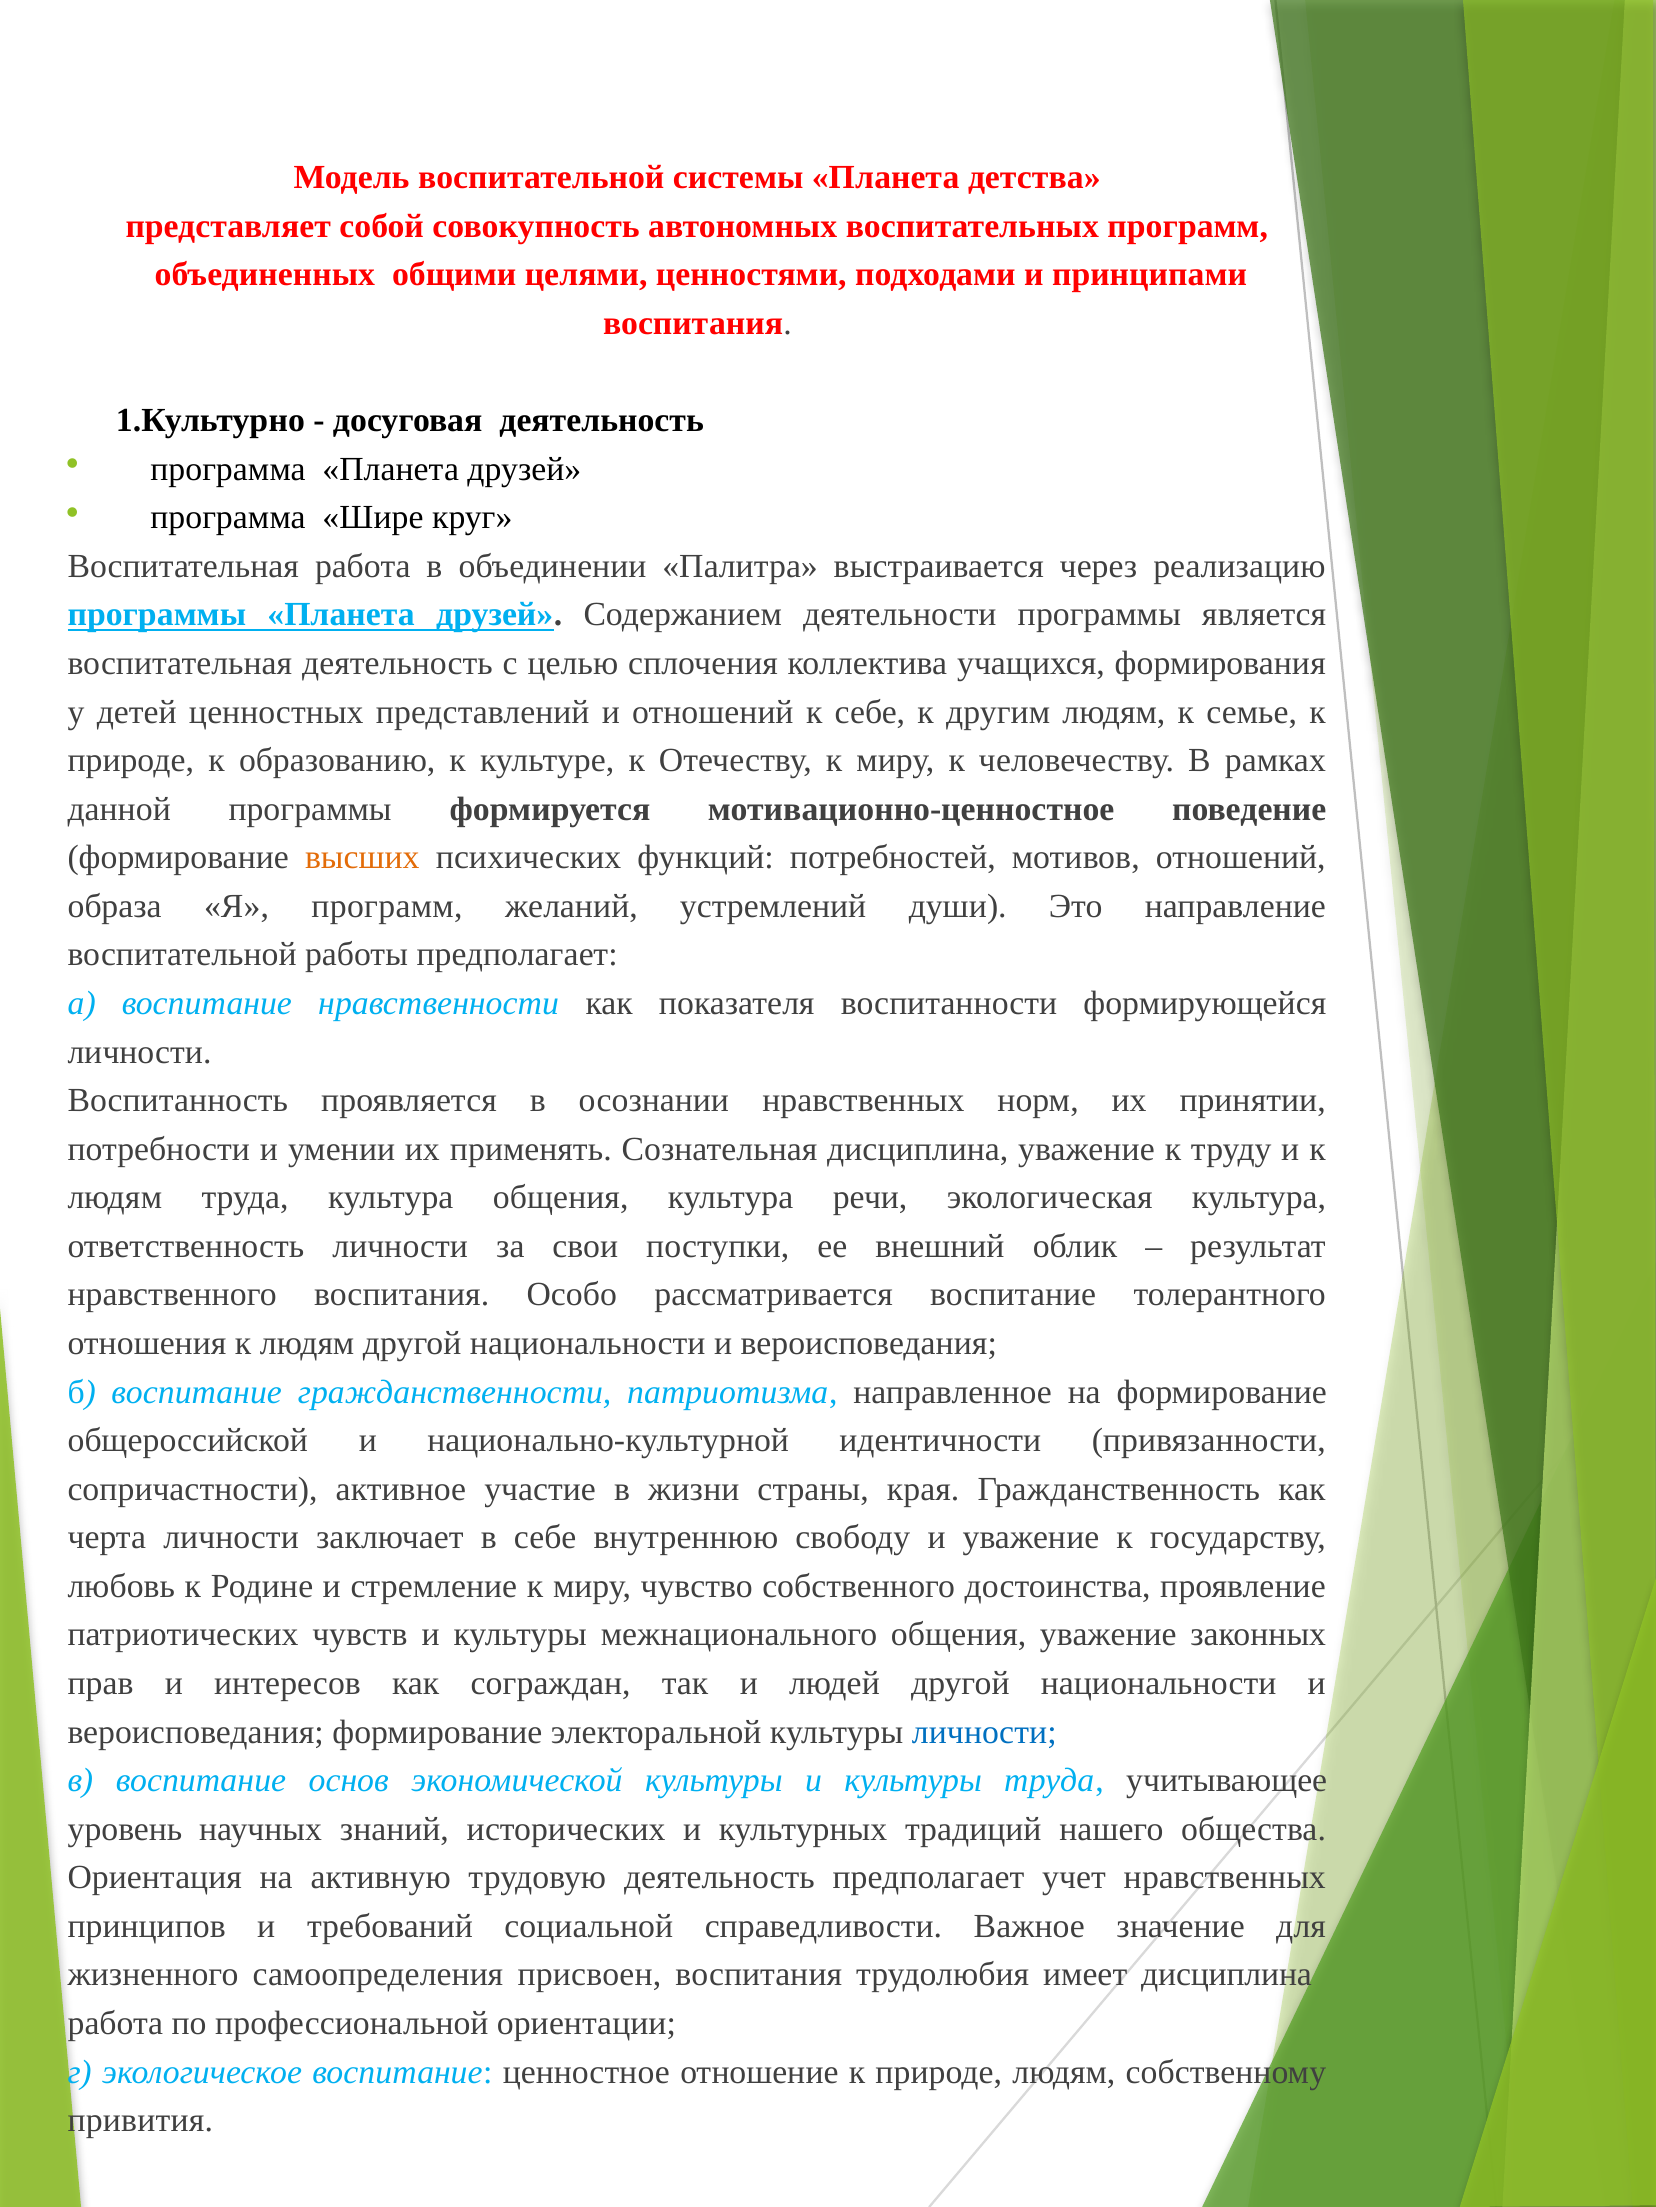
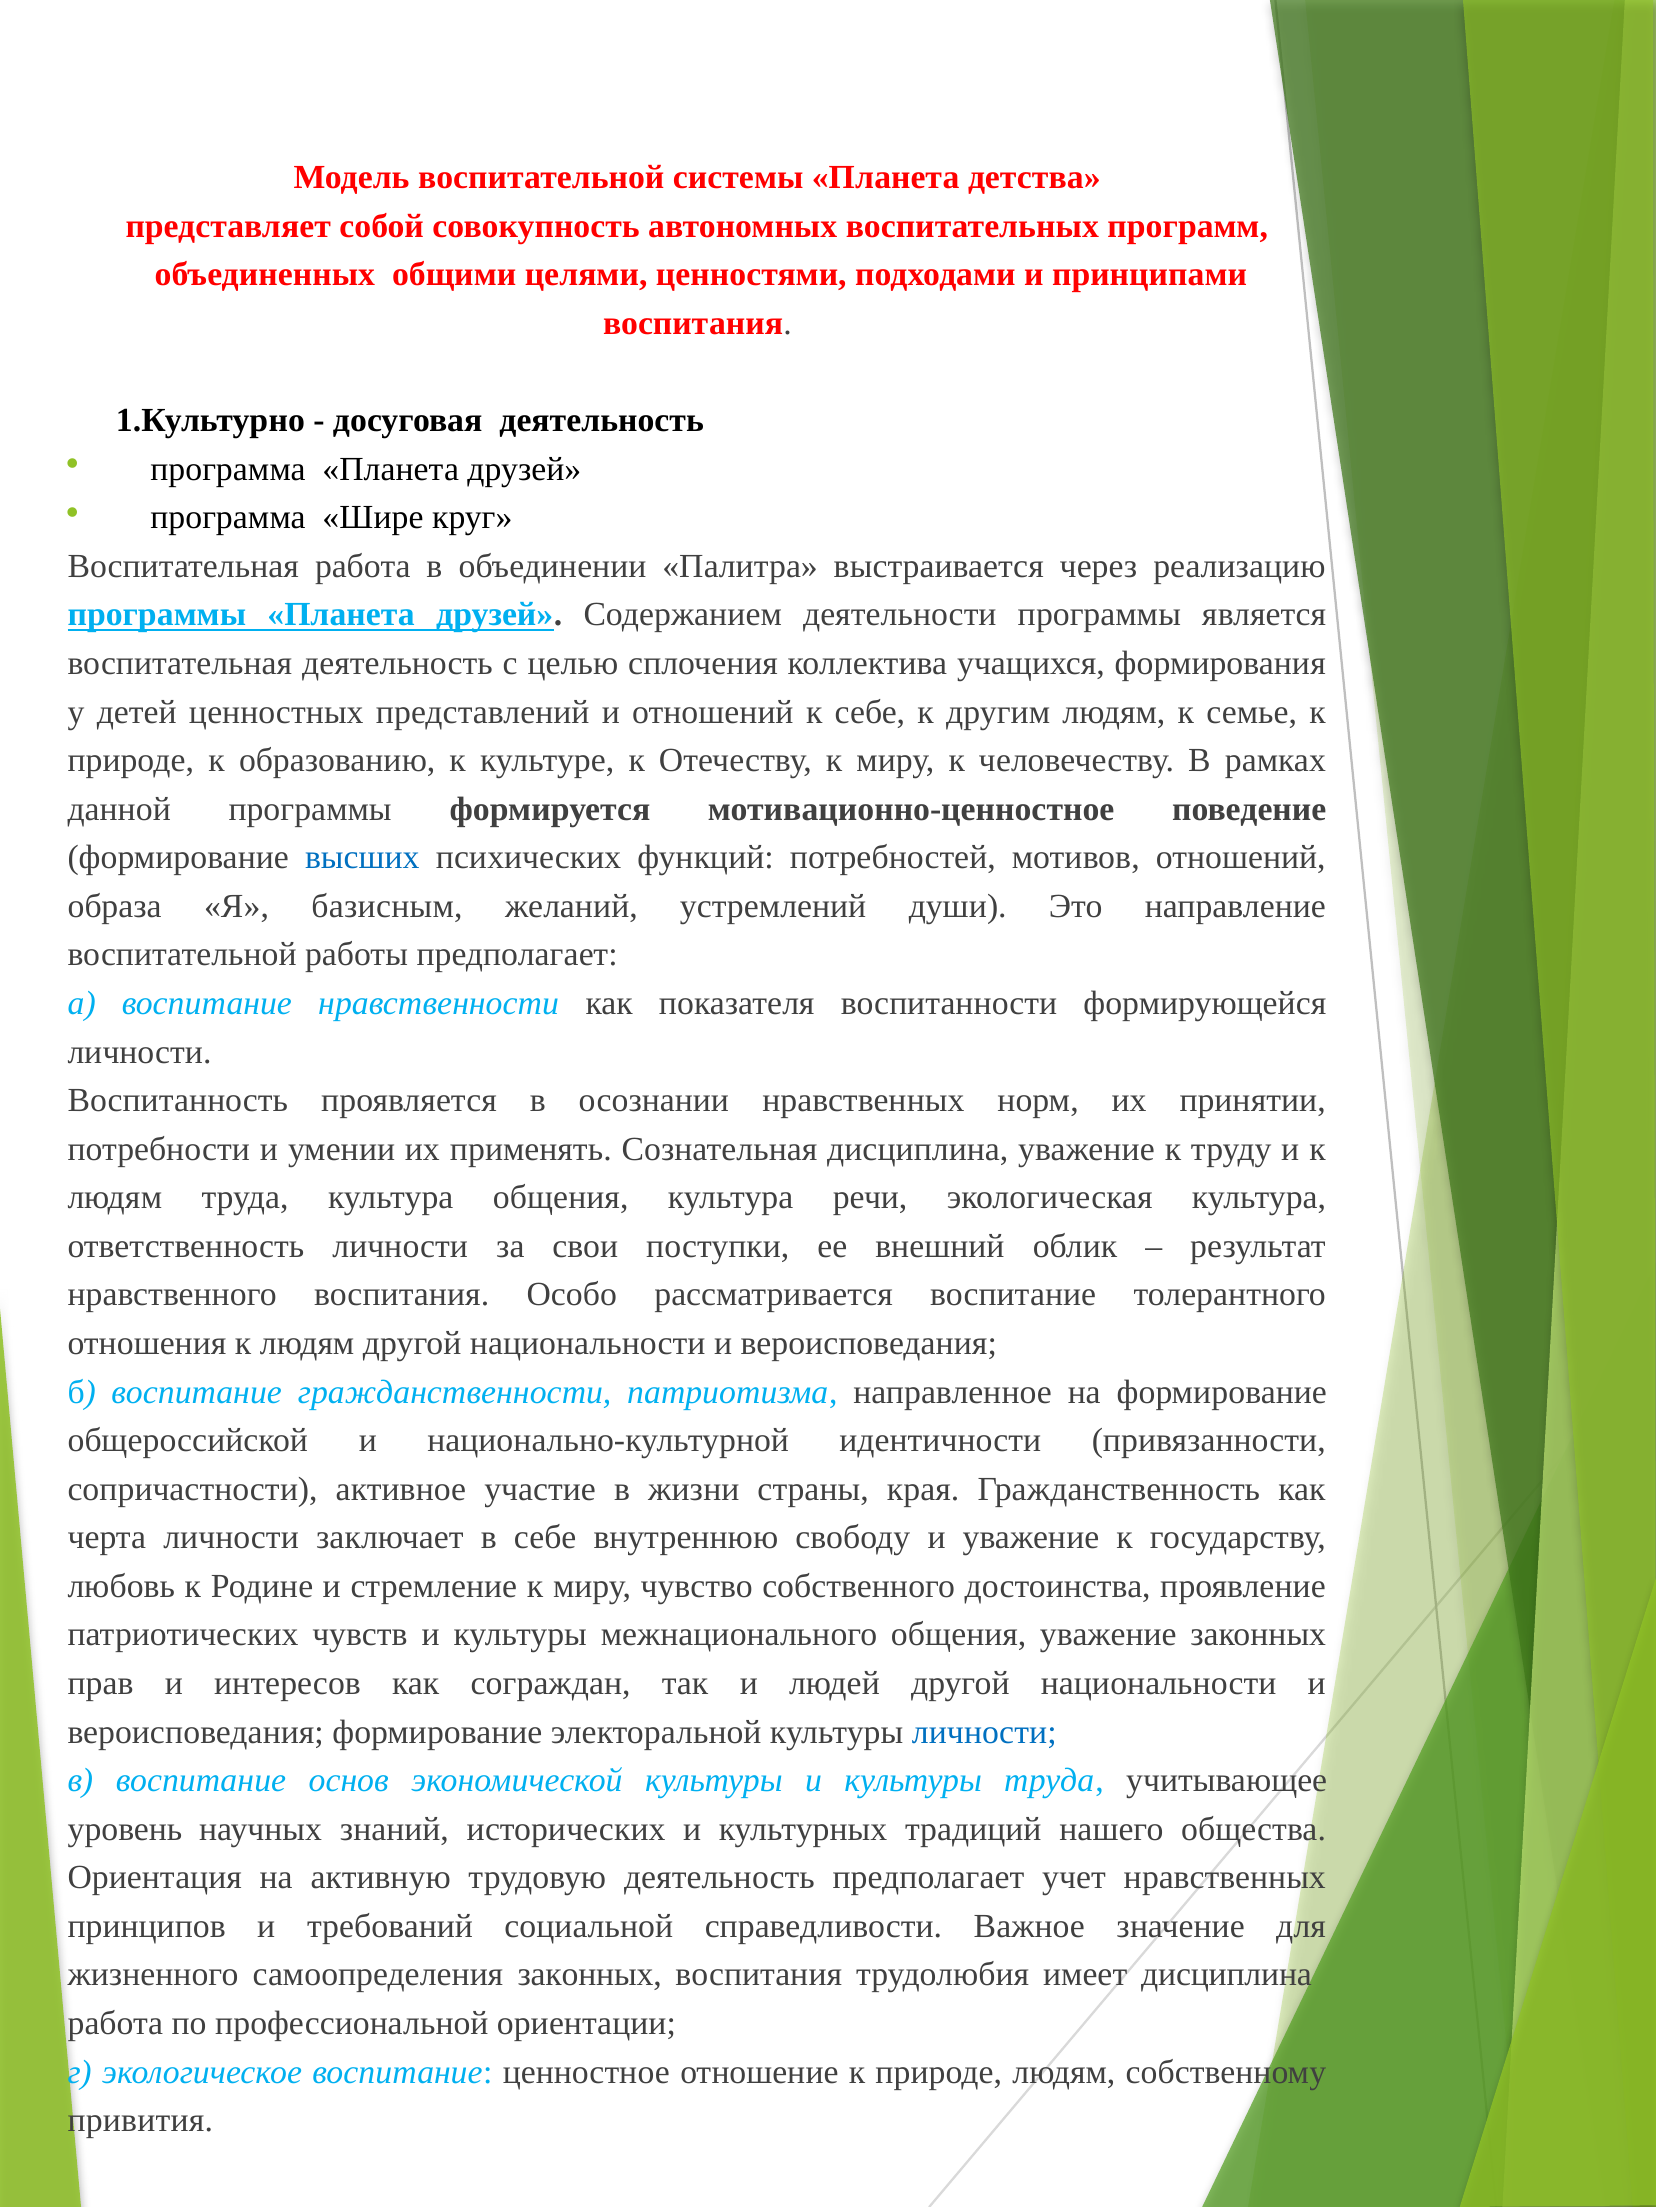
высших colour: orange -> blue (362, 858)
Я программ: программ -> базисным (387, 907)
самоопределения присвоен: присвоен -> законных (590, 1976)
